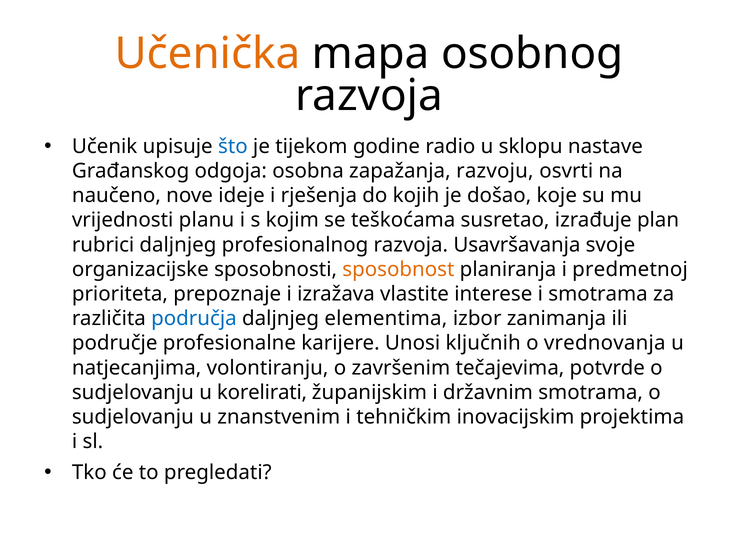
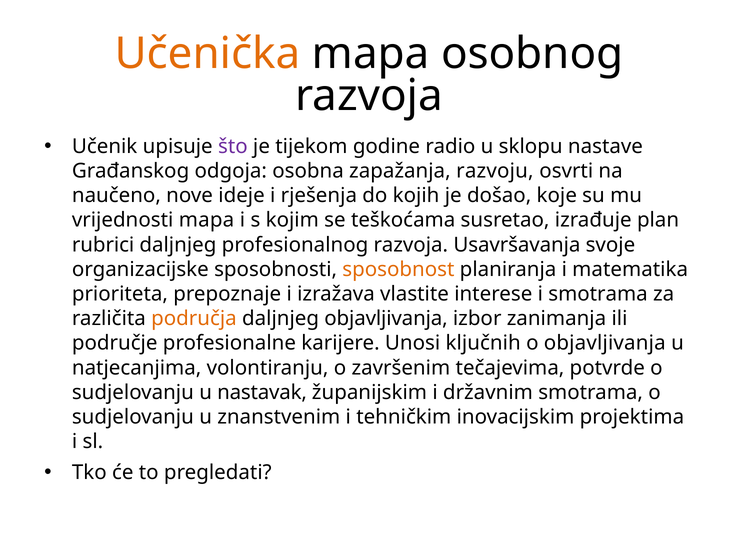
što colour: blue -> purple (233, 147)
vrijednosti planu: planu -> mapa (206, 220)
predmetnoj: predmetnoj -> matematika (630, 270)
područja colour: blue -> orange (194, 319)
daljnjeg elementima: elementima -> objavljivanja (386, 319)
o vrednovanja: vrednovanja -> objavljivanja (605, 343)
korelirati: korelirati -> nastavak (262, 393)
